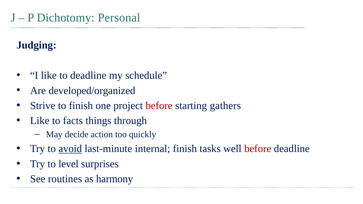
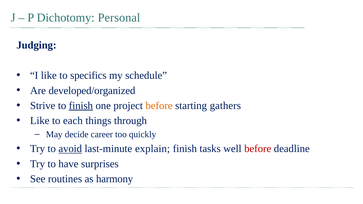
to deadline: deadline -> specifics (88, 75)
finish underline: none -> present (81, 106)
before colour: red -> orange (159, 106)
facts: facts -> each (73, 121)
action: action -> career (102, 135)
internal: internal -> explain (152, 149)
level: level -> have (68, 164)
